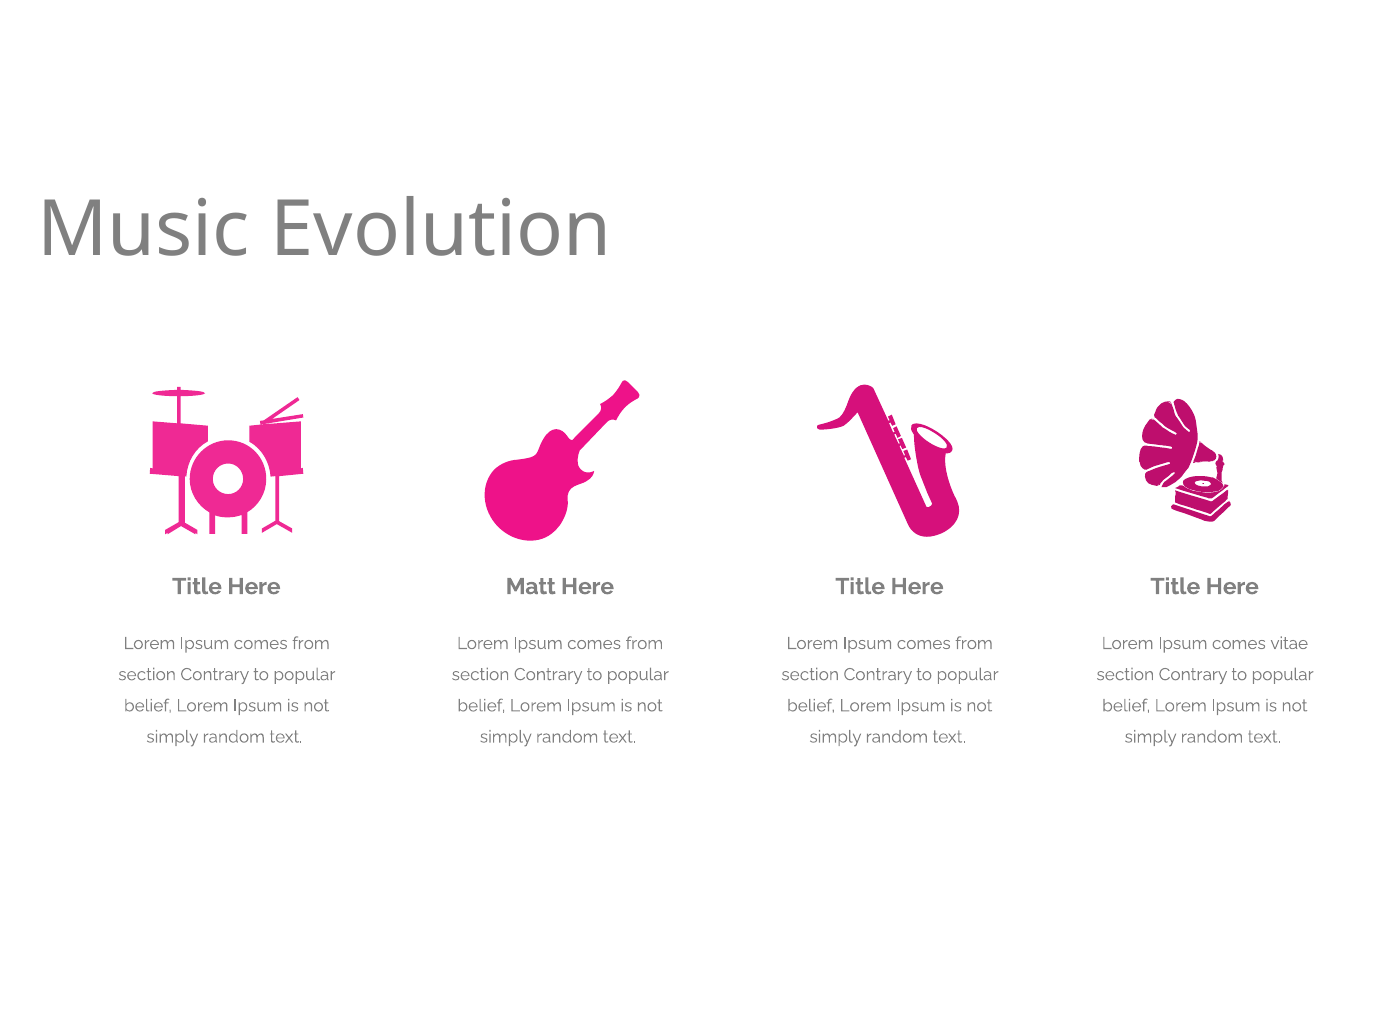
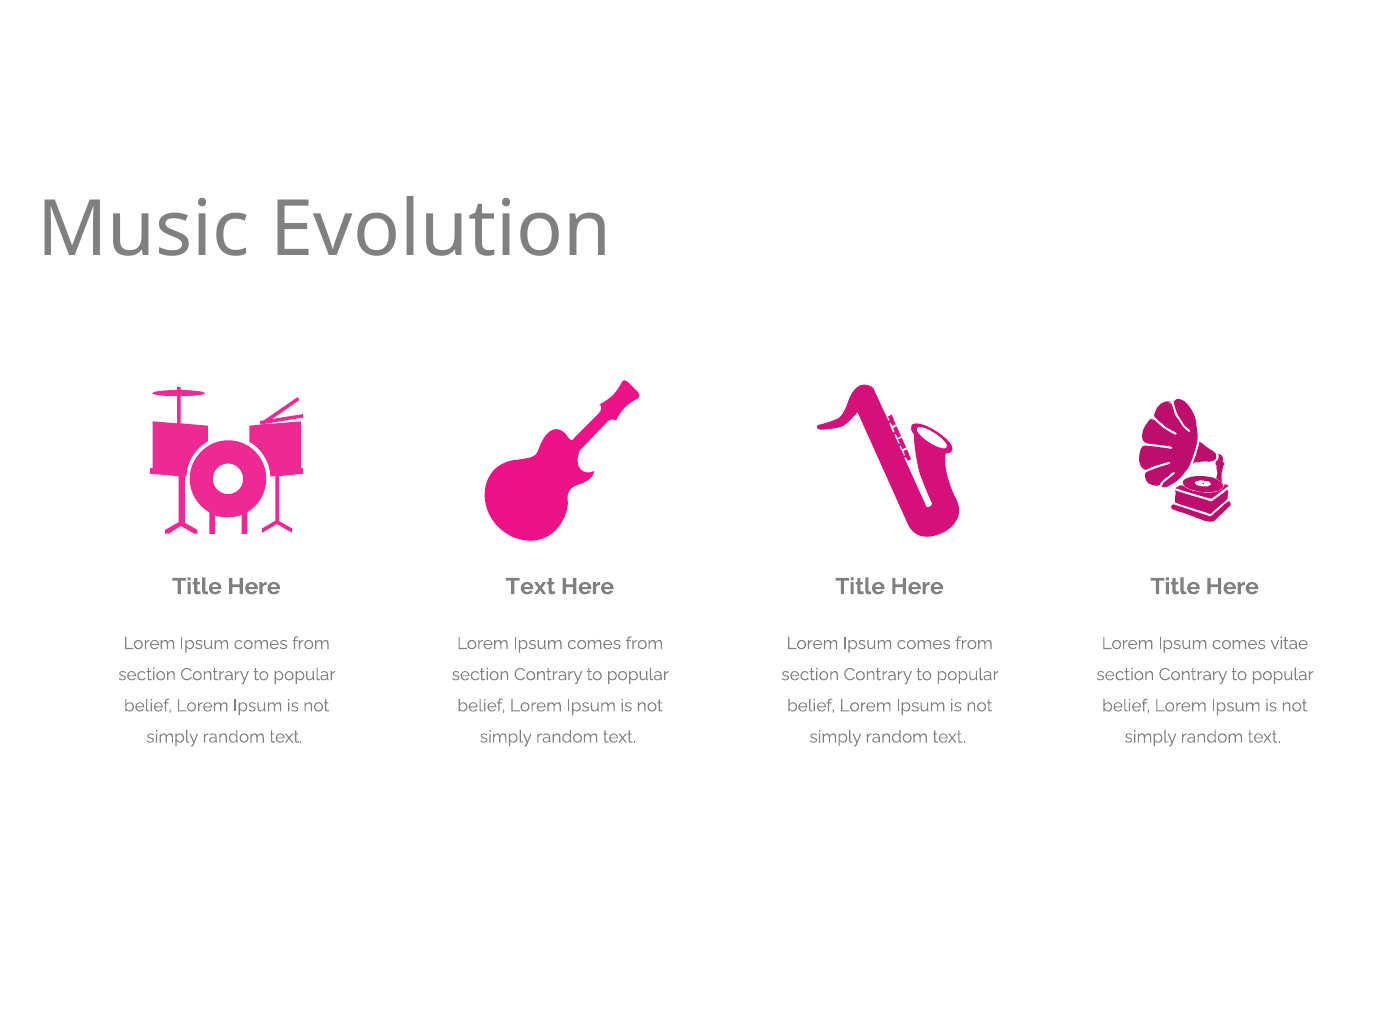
Matt: Matt -> Text (530, 586)
